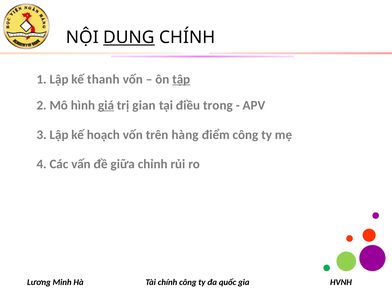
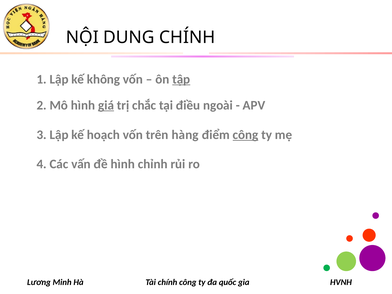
DUNG underline: present -> none (129, 37)
thanh: thanh -> không (103, 79)
gian: gian -> chắc (144, 105)
trong: trong -> ngoài (218, 105)
công underline: none -> present (246, 135)
đề giữa: giữa -> hình (123, 164)
